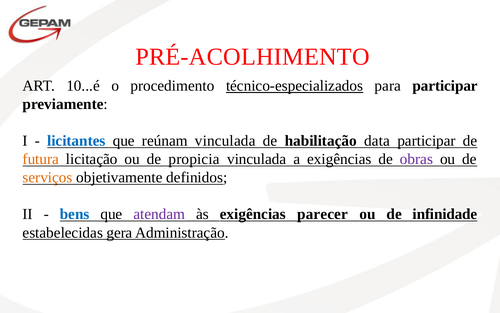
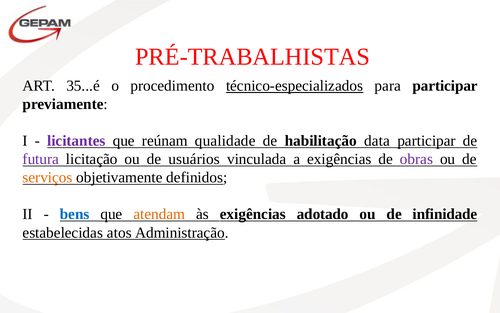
PRÉ-ACOLHIMENTO: PRÉ-ACOLHIMENTO -> PRÉ-TRABALHISTAS (253, 57)
10...é: 10...é -> 35...é (83, 86)
licitantes colour: blue -> purple (76, 141)
reúnam vinculada: vinculada -> qualidade (225, 141)
futura colour: orange -> purple (41, 159)
propicia: propicia -> usuários (194, 159)
atendam colour: purple -> orange (159, 214)
parecer: parecer -> adotado (323, 214)
gera: gera -> atos (119, 232)
